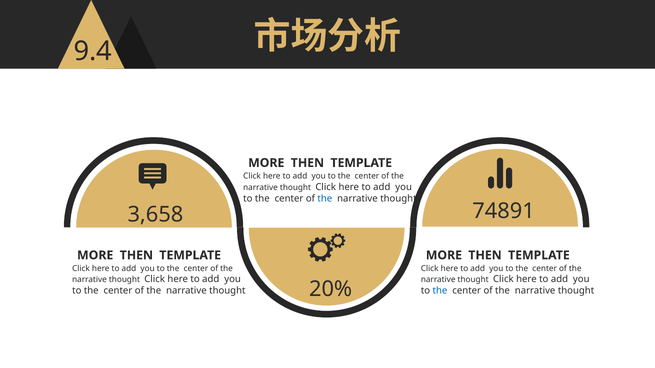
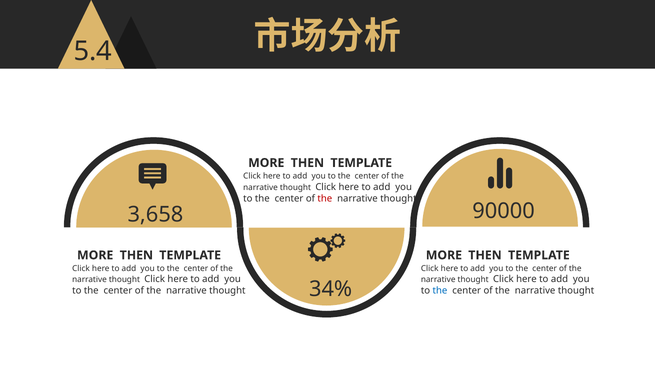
9.4: 9.4 -> 5.4 (93, 51)
the colour: blue -> red (325, 199)
74891: 74891 -> 90000 (504, 211)
20%: 20% -> 34% (331, 289)
